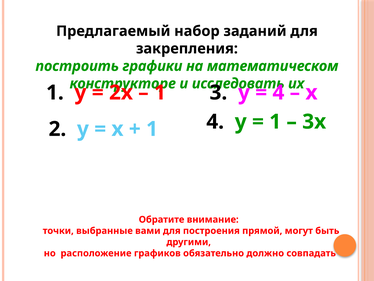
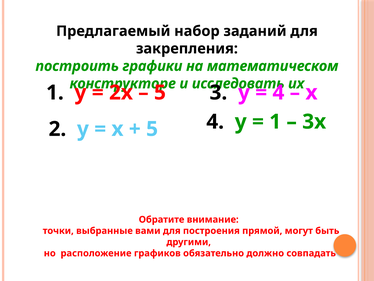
1: 1 -> 5 (160, 92)
1: 1 -> 5 (152, 129)
